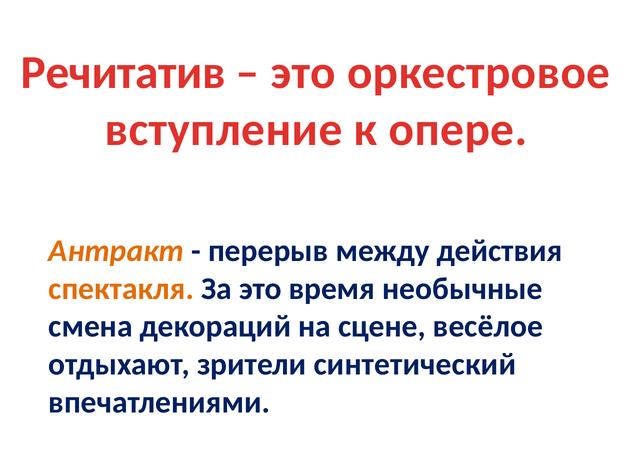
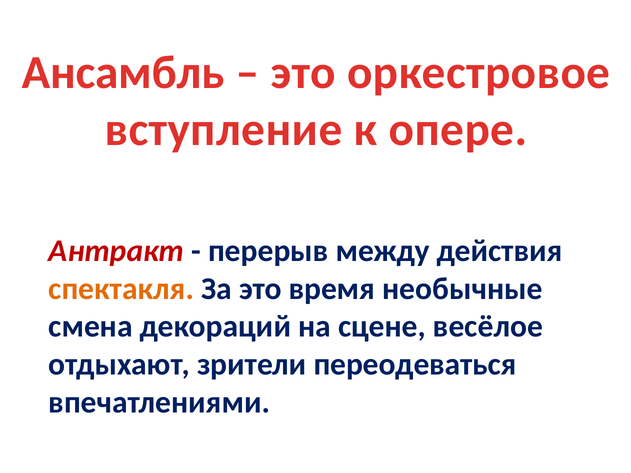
Речитатив: Речитатив -> Ансамбль (123, 73)
Антракт colour: orange -> red (116, 251)
синтетический: синтетический -> переодеваться (415, 364)
